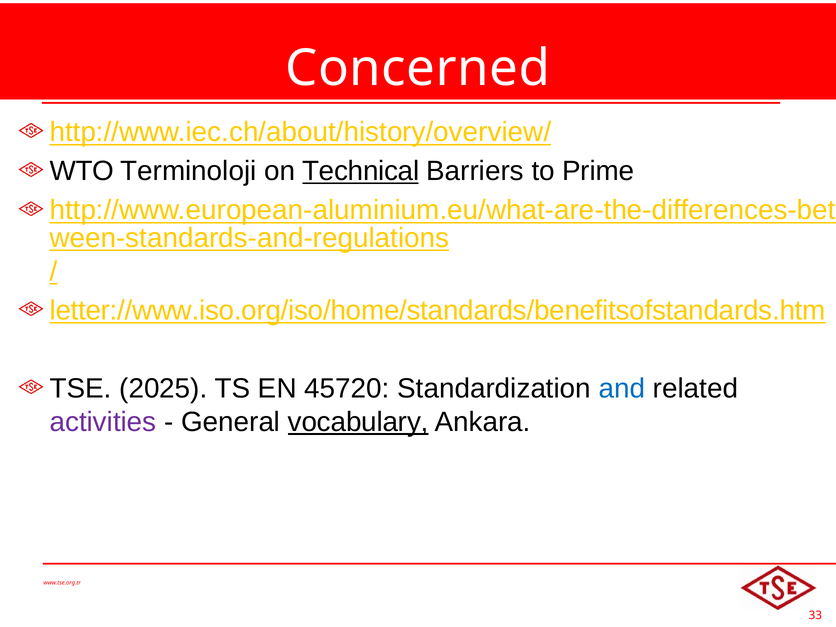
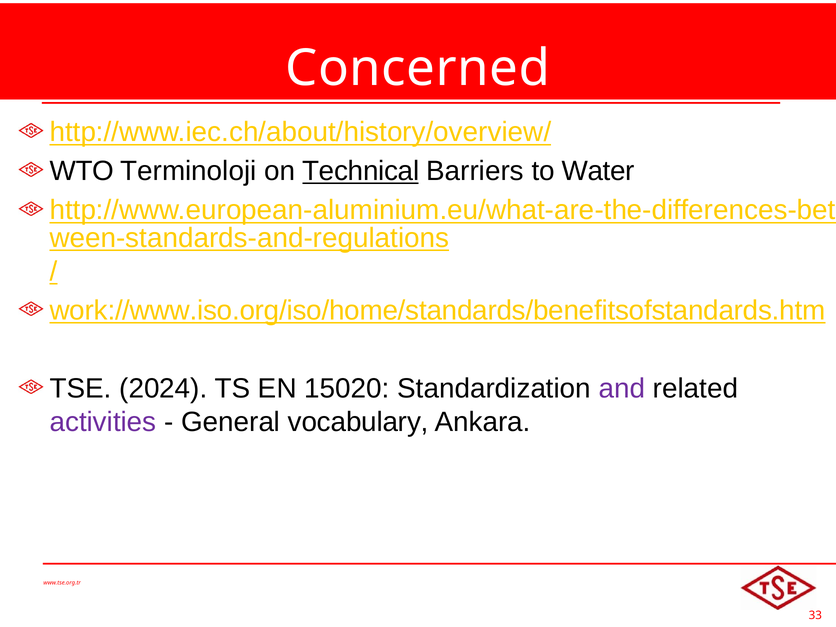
Prime: Prime -> Water (598, 171)
letter://www.iso.org/iso/home/standards/benefitsofstandards.htm: letter://www.iso.org/iso/home/standards/benefitsofstandards.htm -> work://www.iso.org/iso/home/standards/benefitsofstandards.htm (437, 311)
2025: 2025 -> 2024 (163, 389)
45720: 45720 -> 15020 (347, 389)
and colour: blue -> purple (622, 389)
vocabulary underline: present -> none (358, 422)
